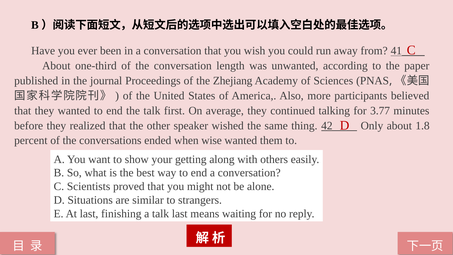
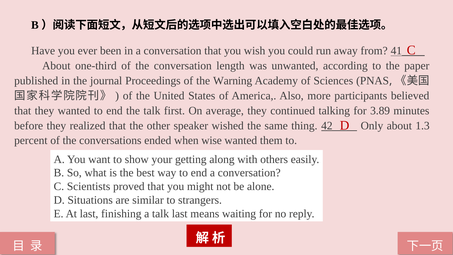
Zhejiang: Zhejiang -> Warning (233, 81)
3.77: 3.77 -> 3.89 (380, 111)
1.8: 1.8 -> 1.3 (423, 125)
